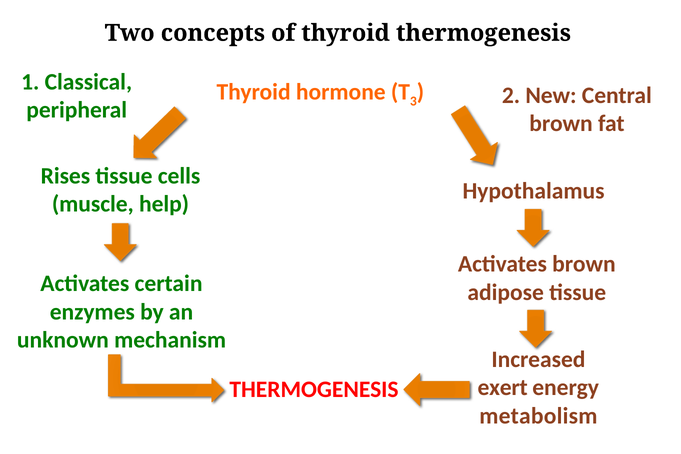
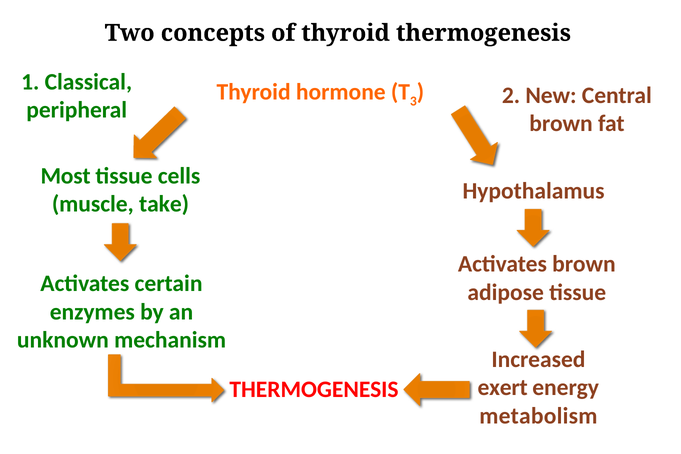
Rises: Rises -> Most (66, 176)
help: help -> take (164, 204)
